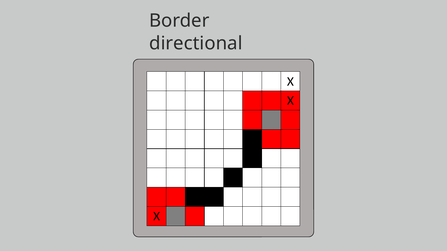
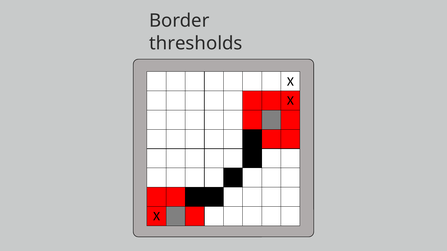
directional: directional -> thresholds (196, 43)
